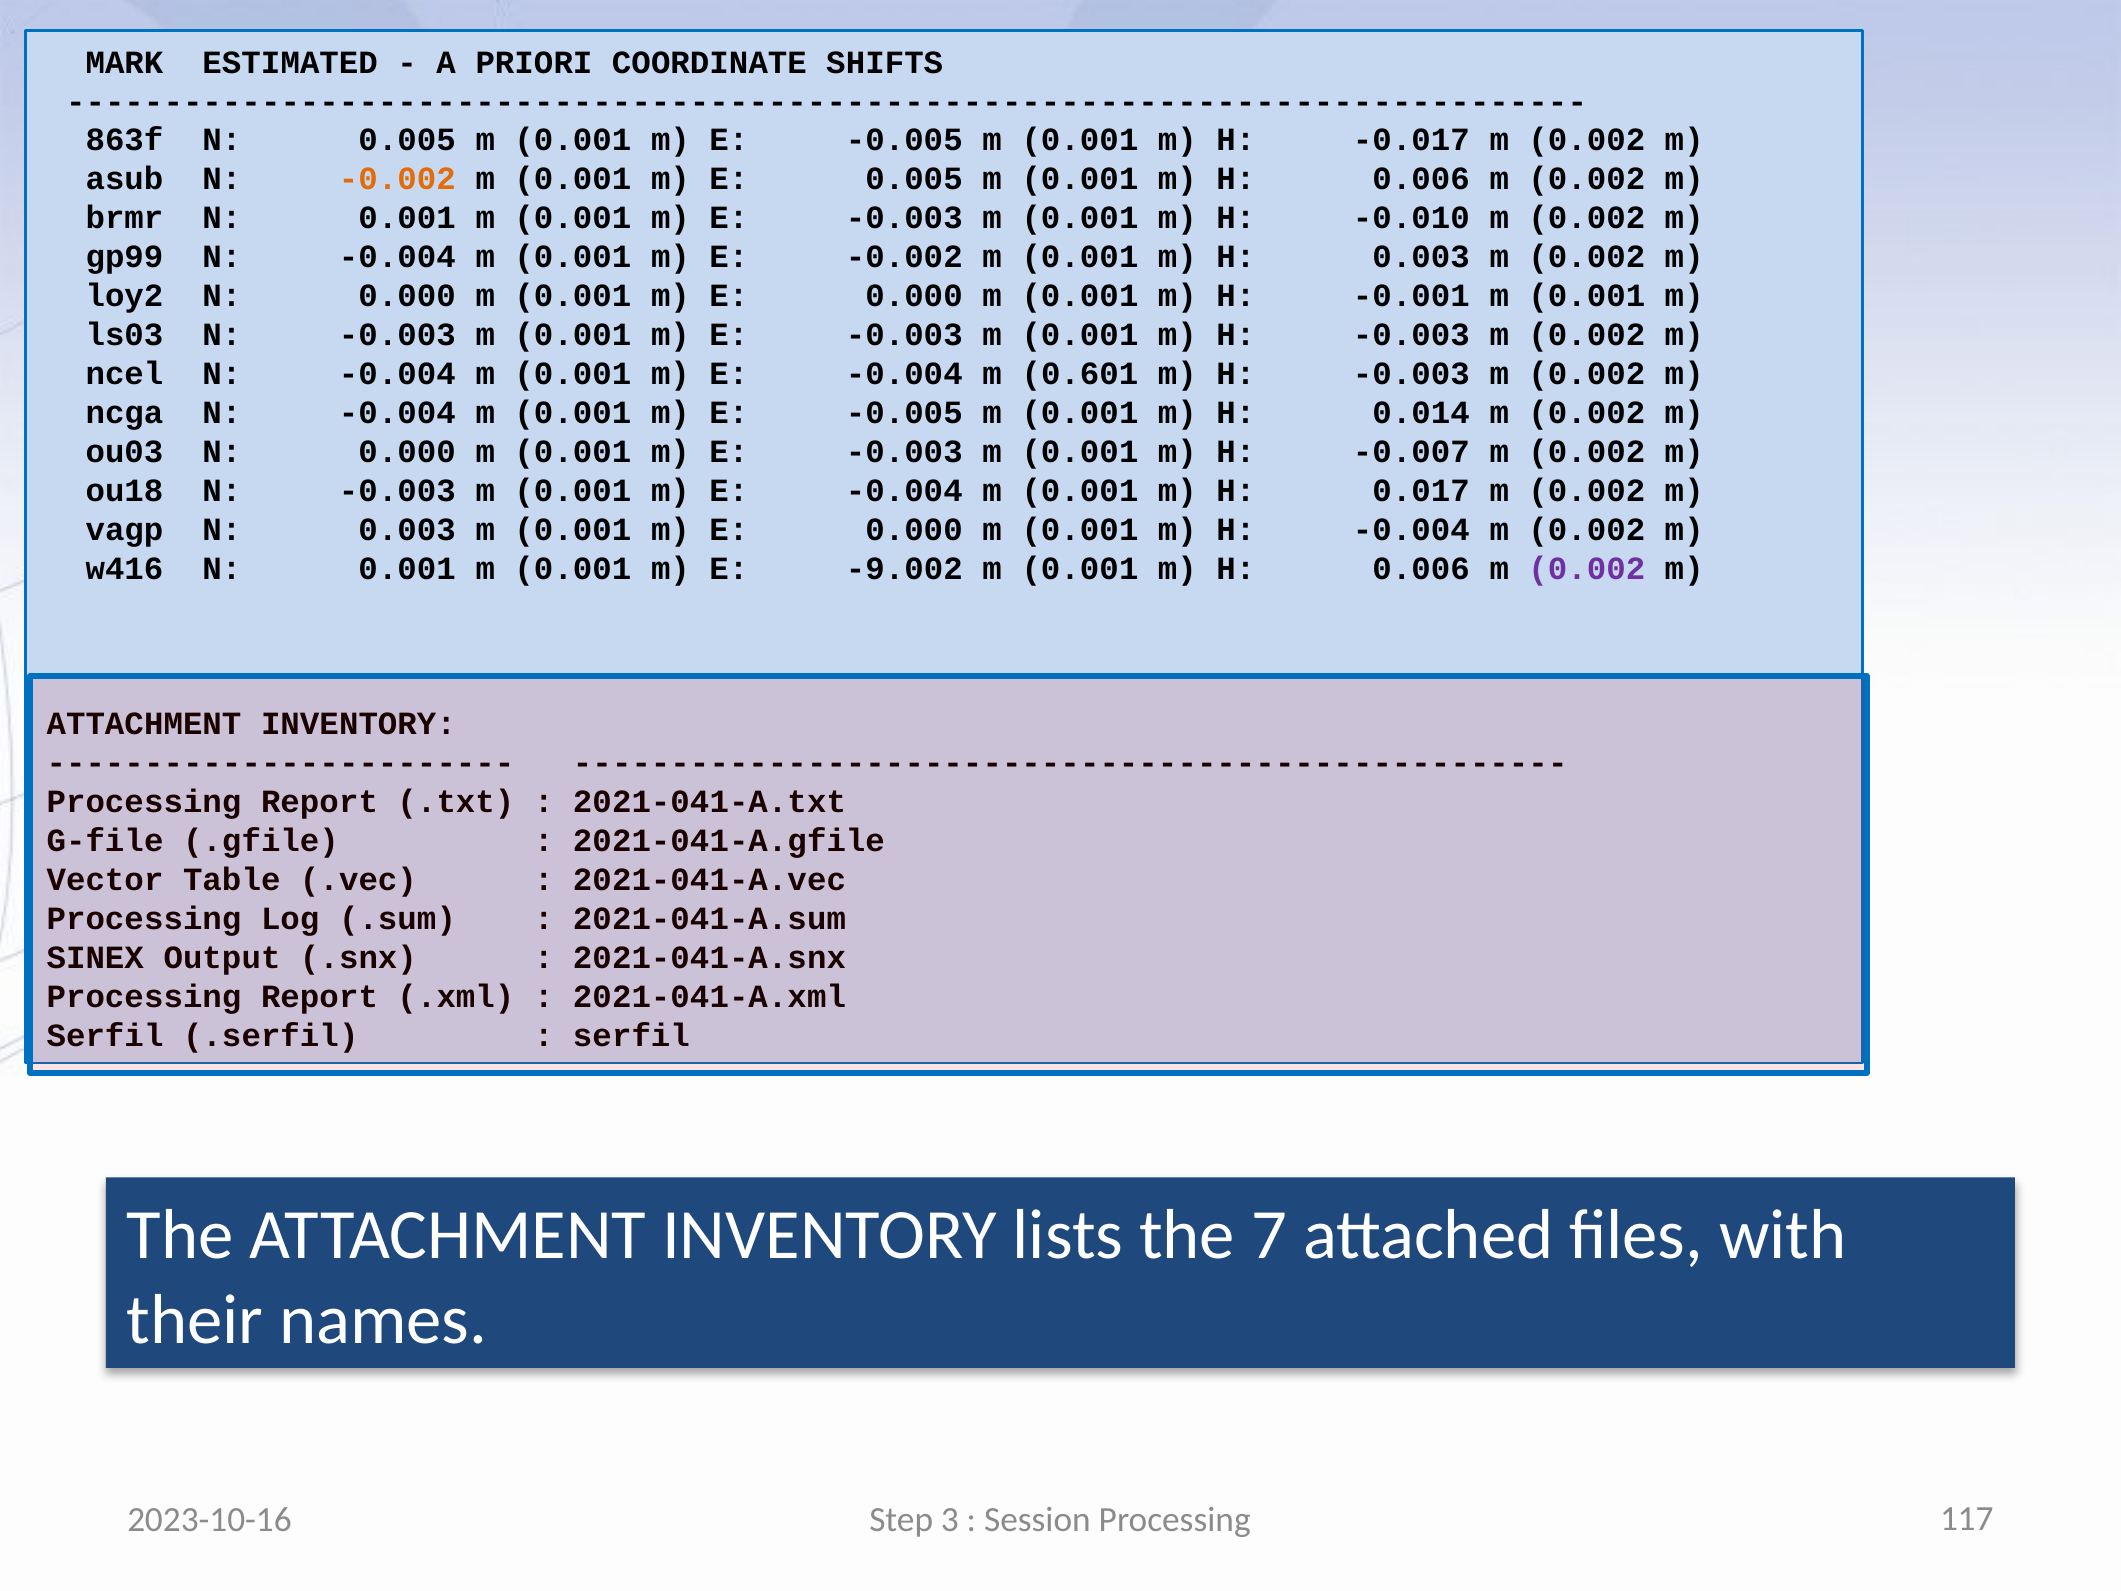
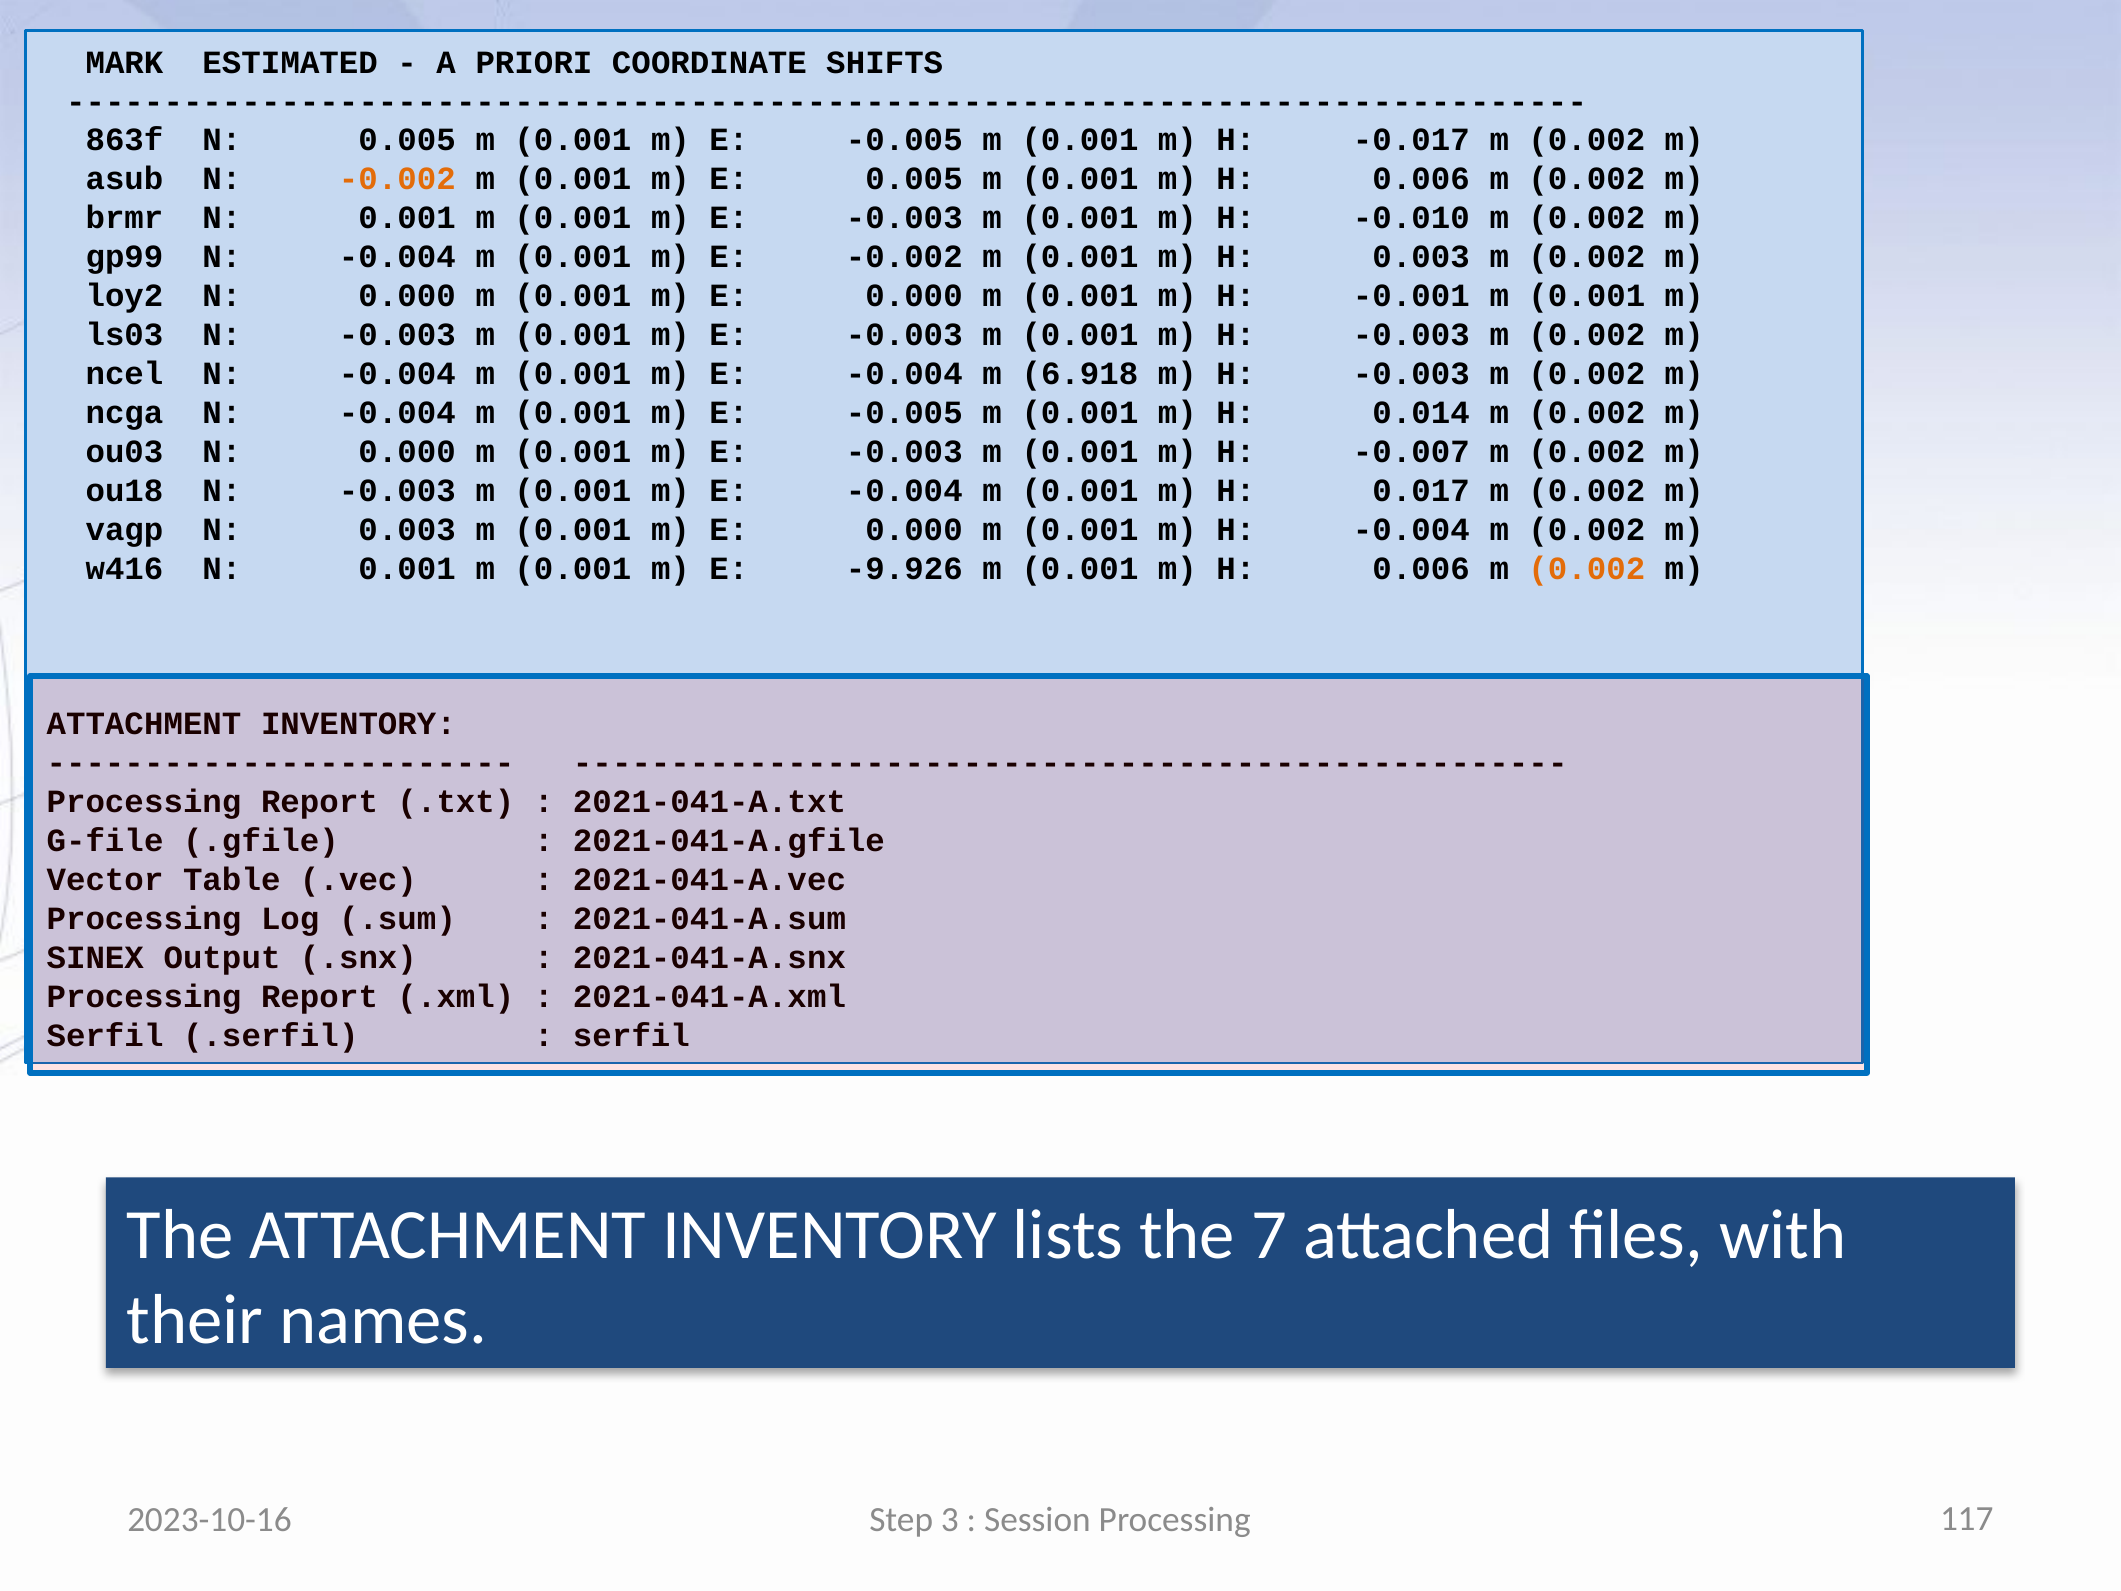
0.601: 0.601 -> 6.918 (1080, 374)
-9.002: -9.002 -> -9.926 (904, 568)
0.002 colour: purple -> orange (1587, 568)
